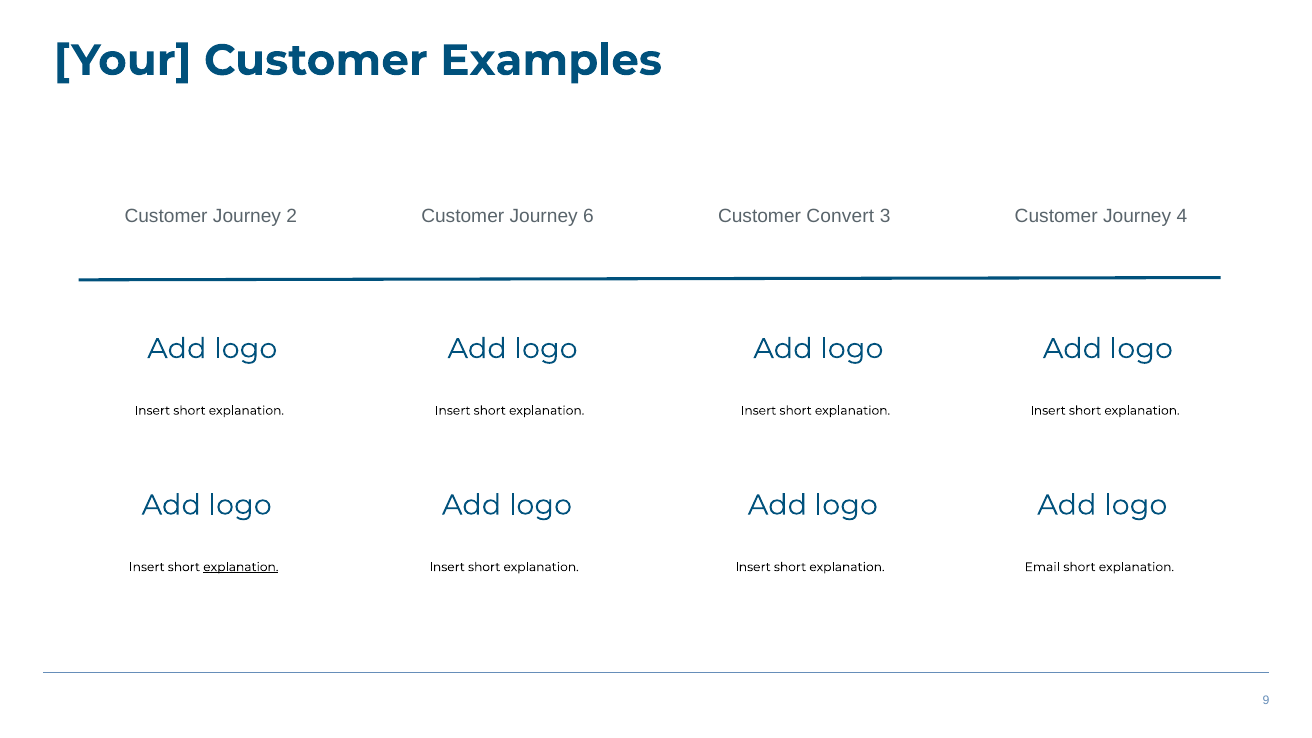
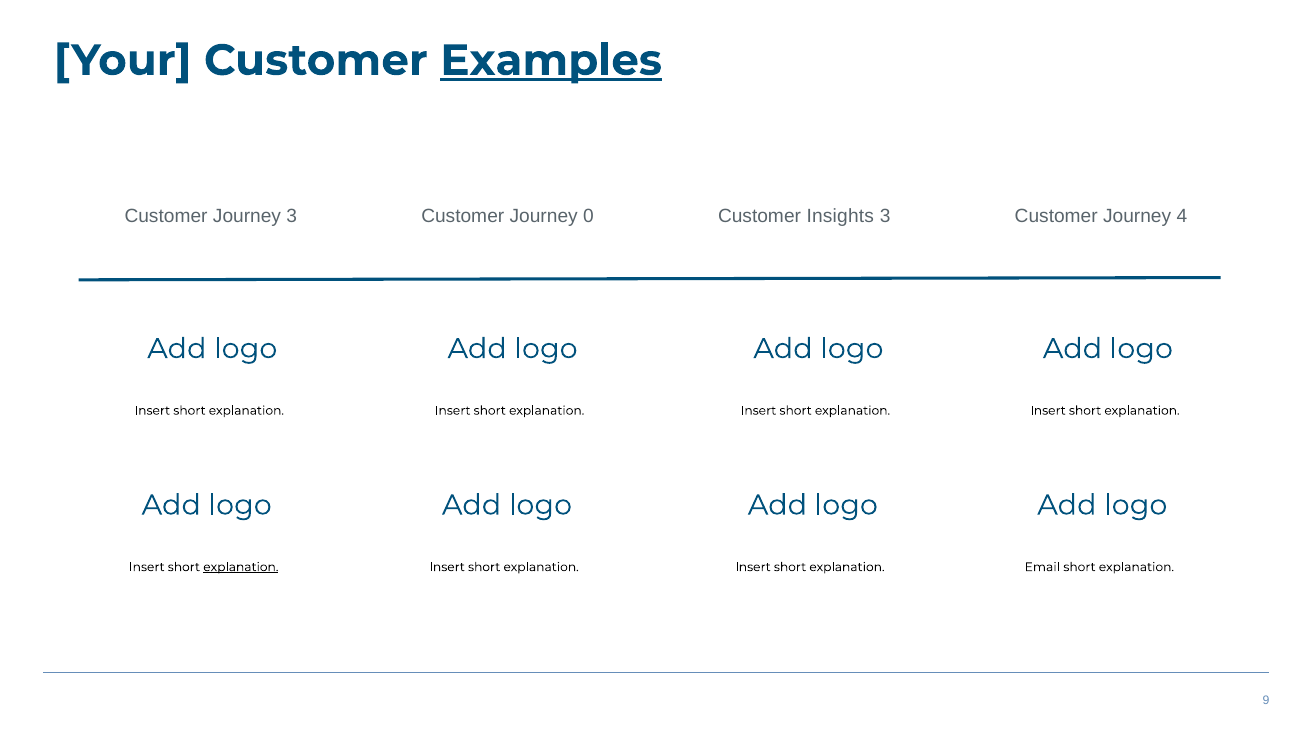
Examples underline: none -> present (551, 60)
Journey 2: 2 -> 3 (292, 217)
6: 6 -> 0 (588, 217)
Convert: Convert -> Insights (840, 217)
